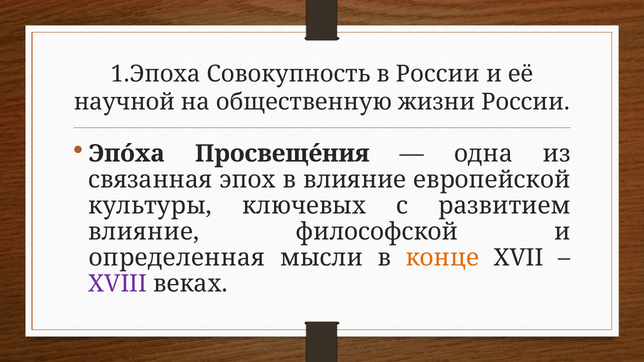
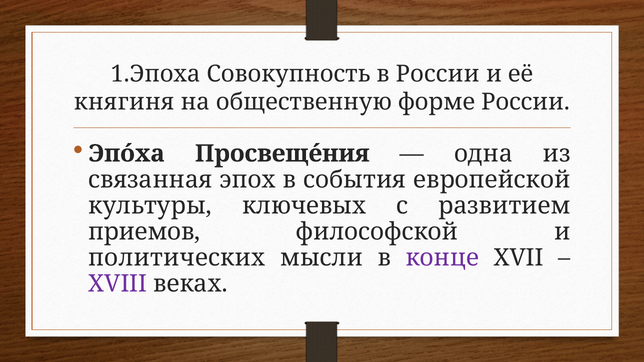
научной: научной -> княгиня (124, 102)
жизни: жизни -> форме (437, 102)
в влияние: влияние -> события (355, 180)
влияние: влияние -> приемов (144, 232)
определенная: определенная -> политических (177, 258)
конце colour: orange -> purple (442, 258)
